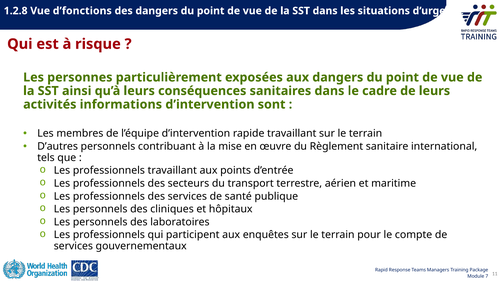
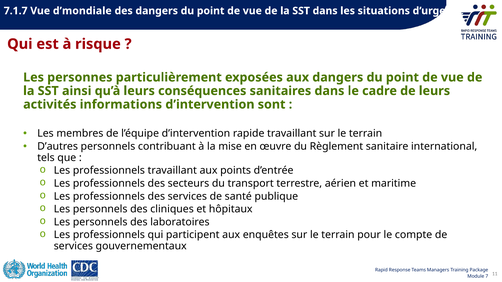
1.2.8: 1.2.8 -> 7.1.7 (16, 11)
d’fonctions: d’fonctions -> d’mondiale (82, 11)
